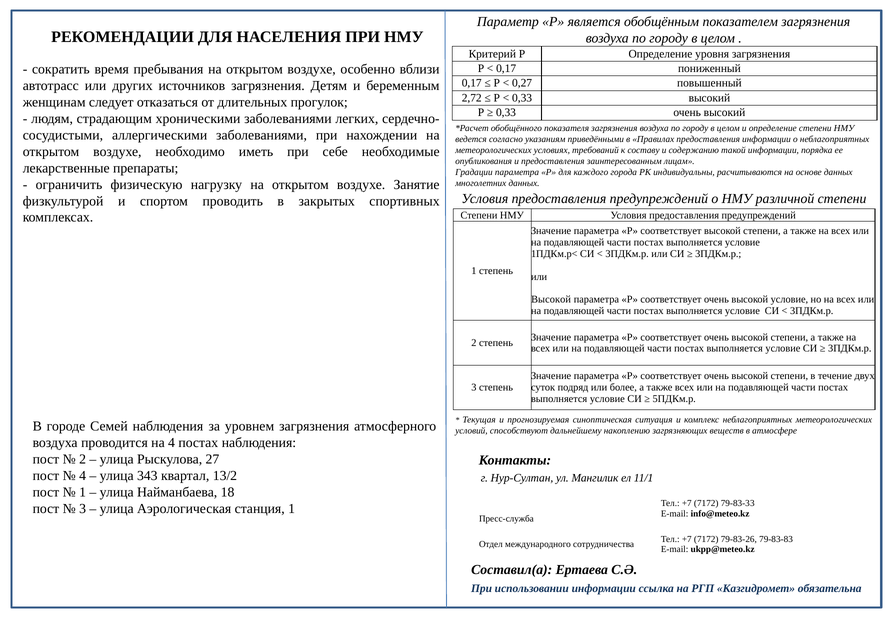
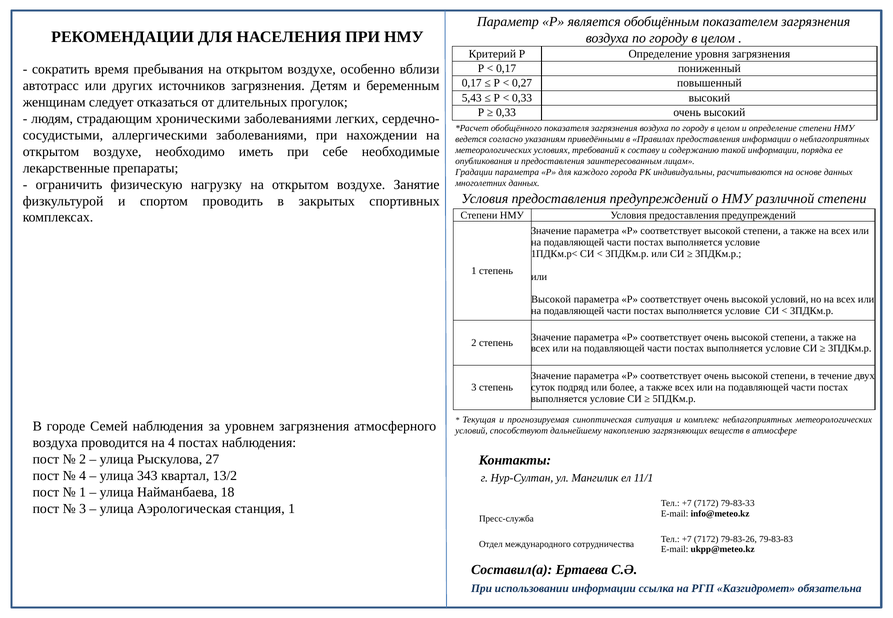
2,72: 2,72 -> 5,43 (472, 98)
высокой условие: условие -> условий (789, 300)
